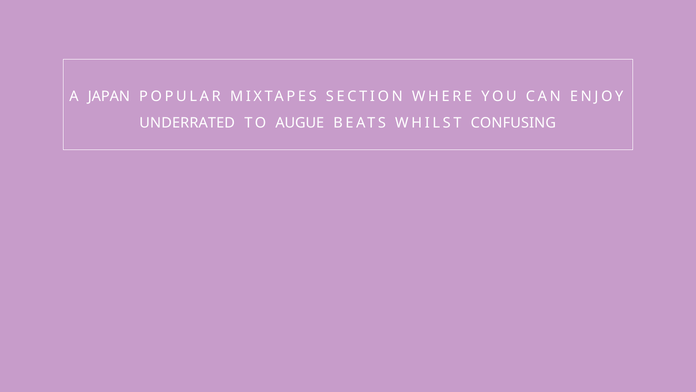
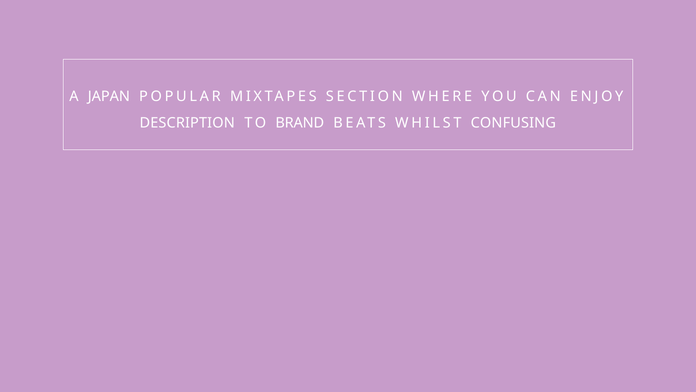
UNDERRATED: UNDERRATED -> DESCRIPTION (187, 123)
AUGUE: AUGUE -> BRAND (300, 123)
